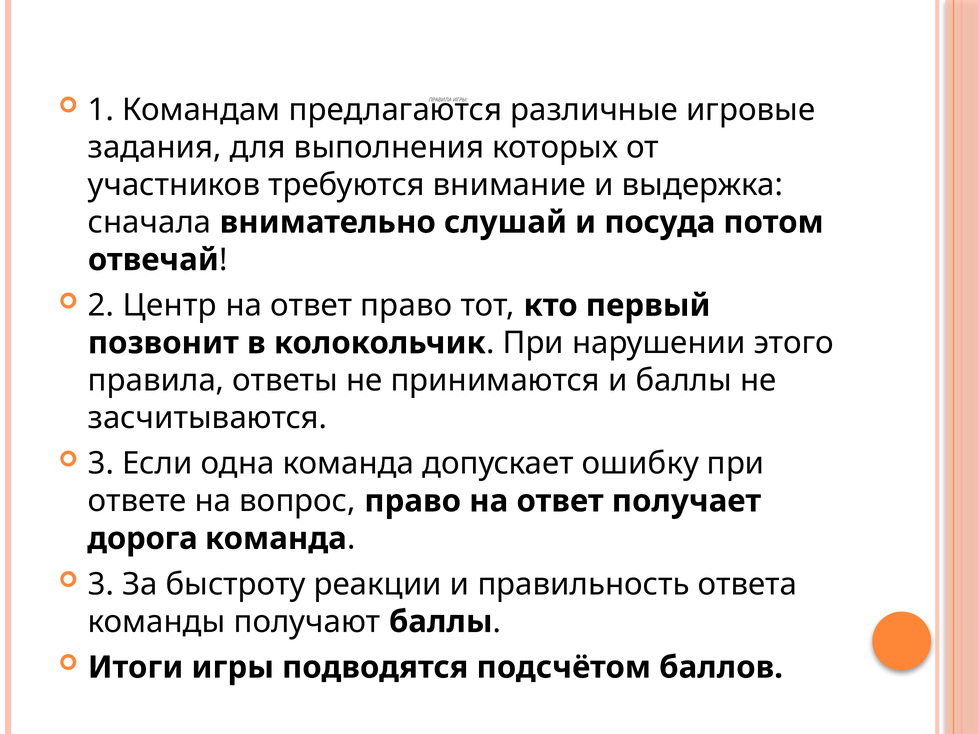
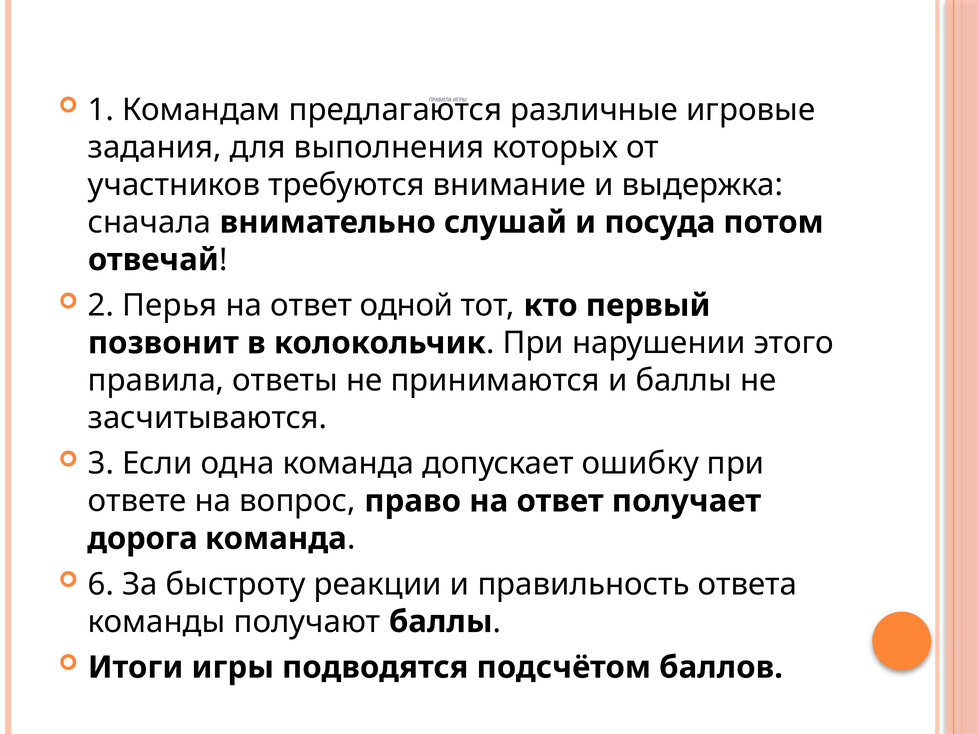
Центр: Центр -> Перья (170, 305)
ответ право: право -> одной (407, 305)
3: 3 -> 6 (101, 584)
